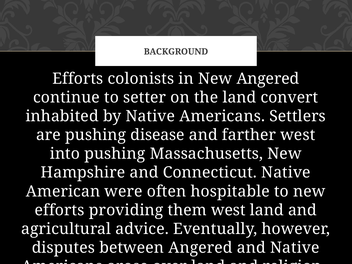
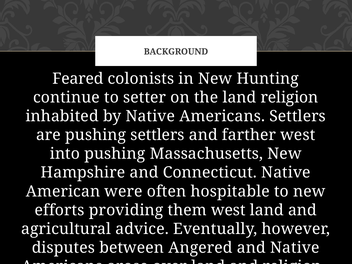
Efforts: Efforts -> Feared (78, 79)
New Angered: Angered -> Hunting (268, 79)
land convert: convert -> religion (289, 97)
pushing disease: disease -> settlers (157, 135)
